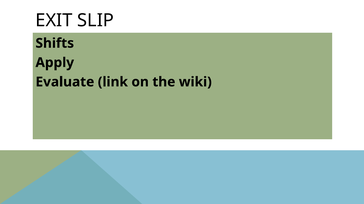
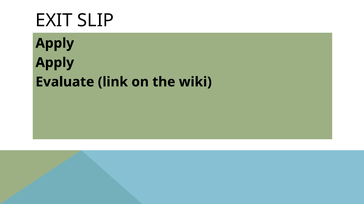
Shifts: Shifts -> Apply (55, 43)
